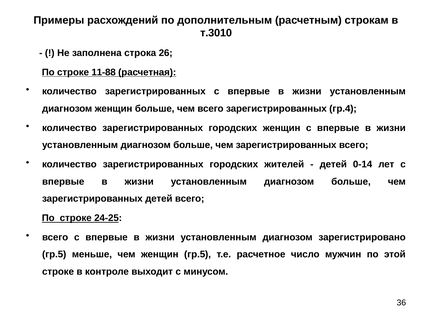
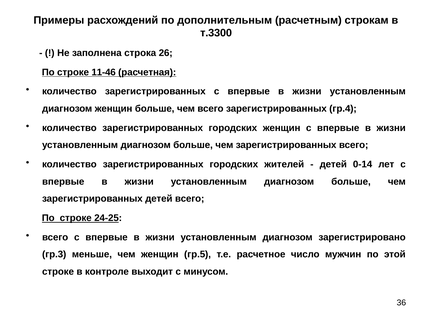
т.3010: т.3010 -> т.3300 (216, 33)
11-88: 11-88 -> 11-46 (104, 72)
гр.5: гр.5 -> гр.3 (54, 254)
